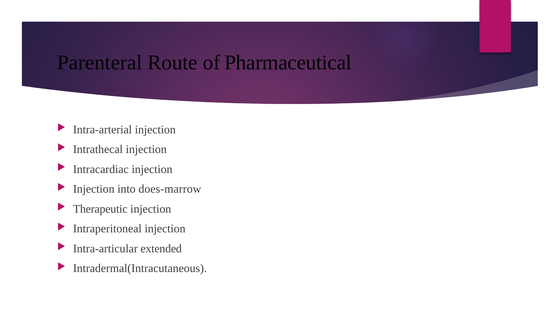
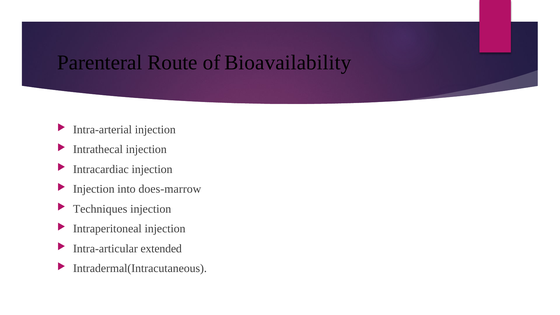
Pharmaceutical: Pharmaceutical -> Bioavailability (288, 62)
Therapeutic: Therapeutic -> Techniques (100, 209)
